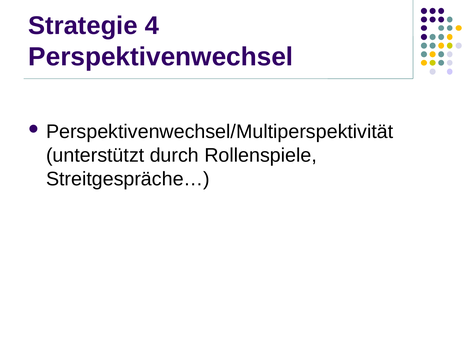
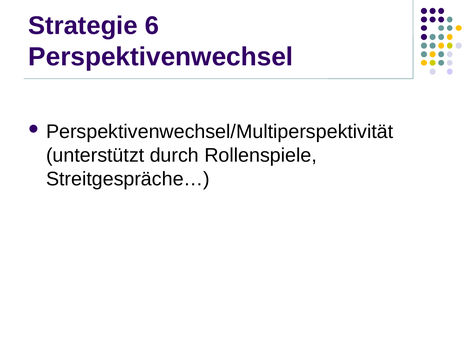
4: 4 -> 6 (152, 26)
